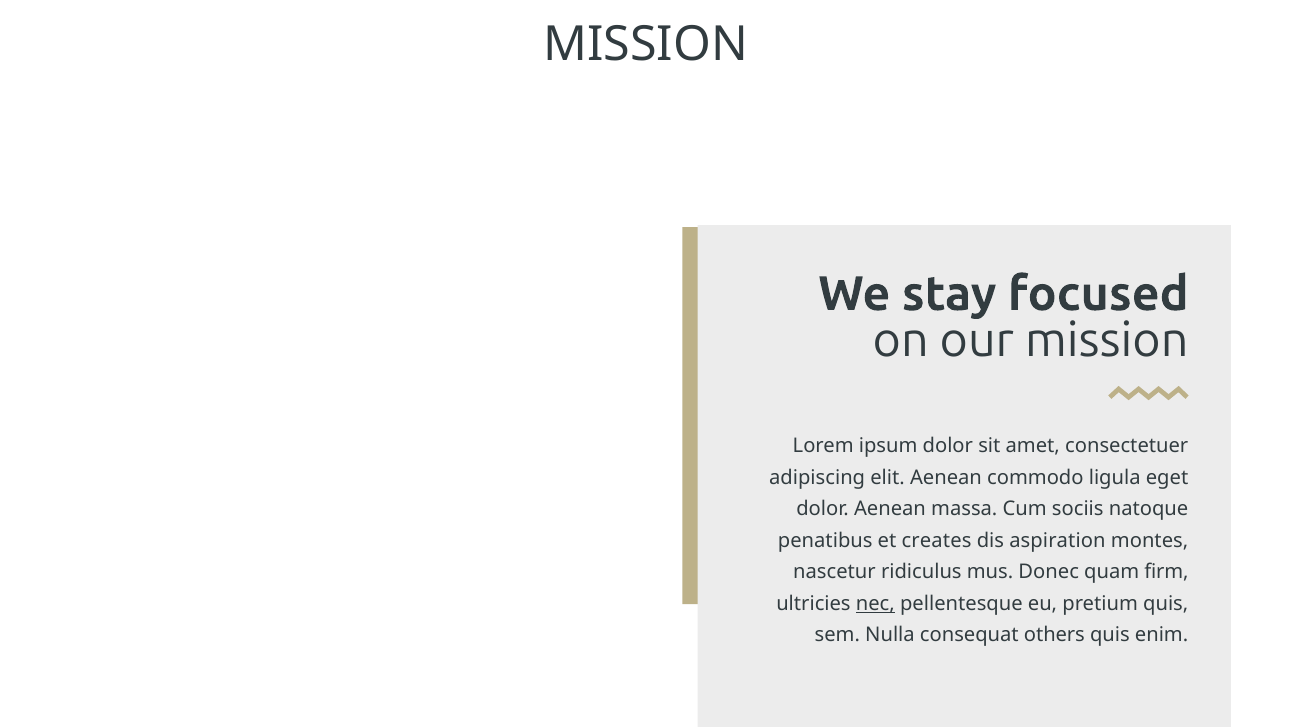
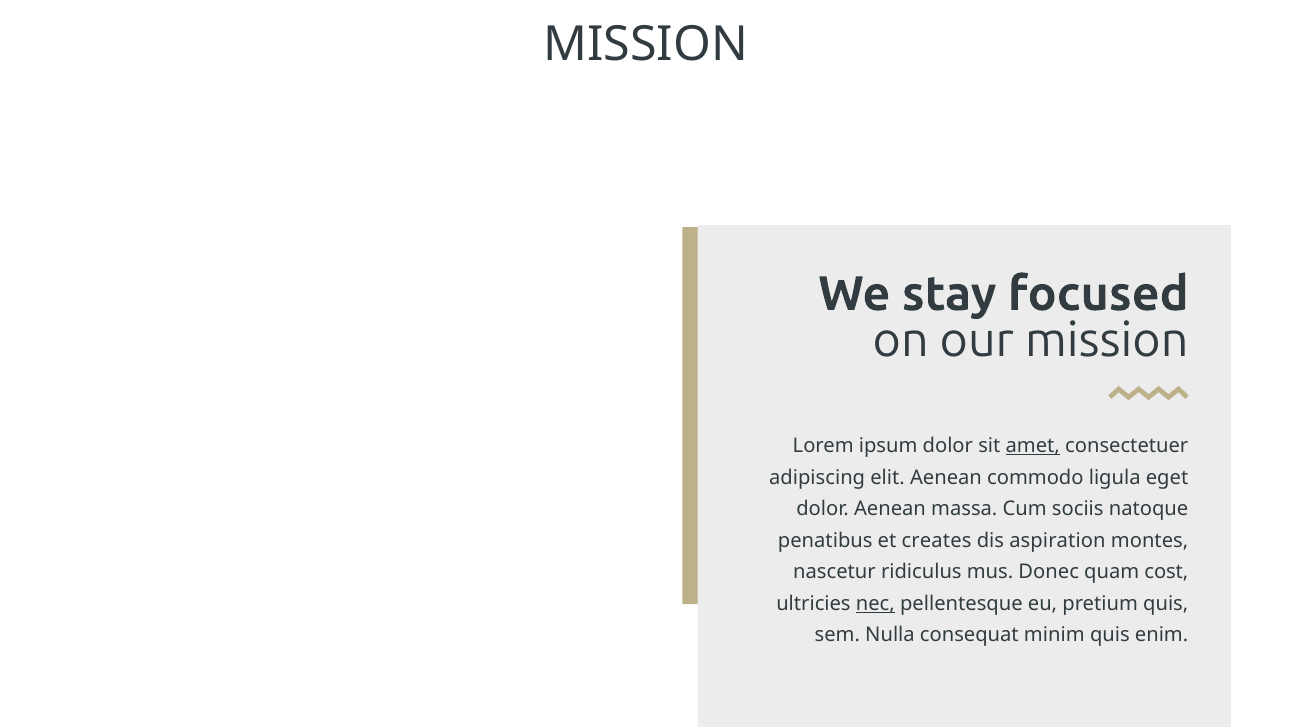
amet underline: none -> present (1033, 446)
firm: firm -> cost (1166, 572)
others: others -> minim (1054, 635)
